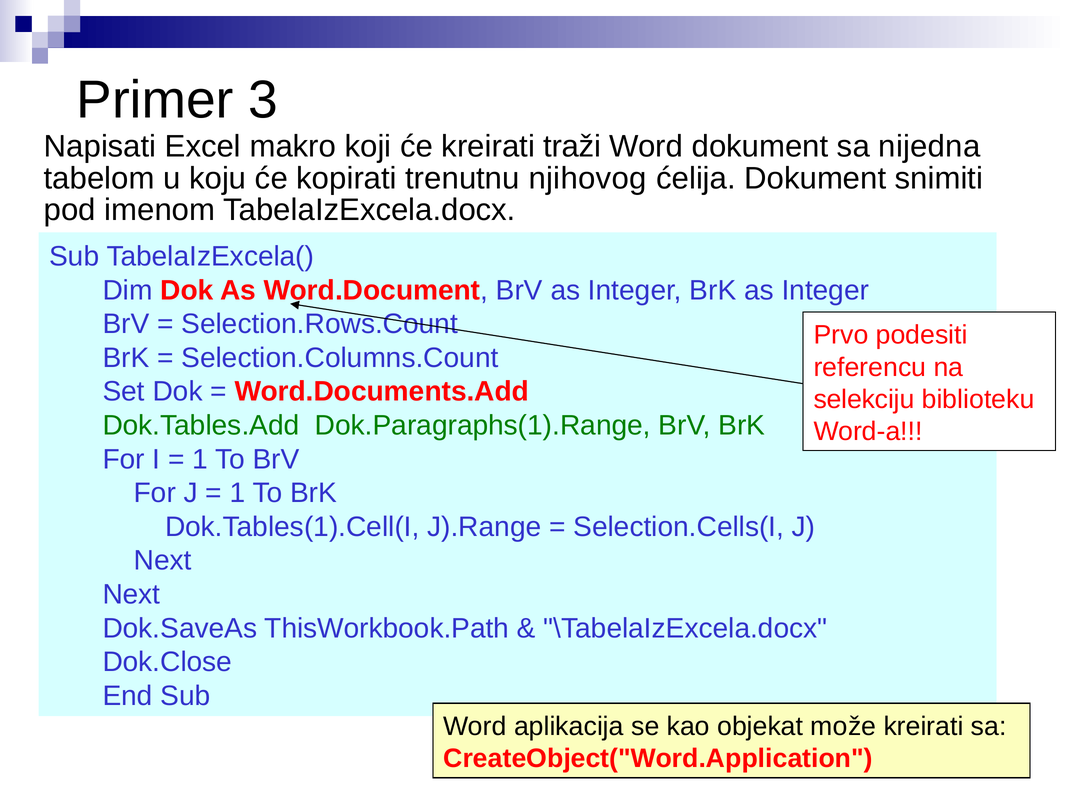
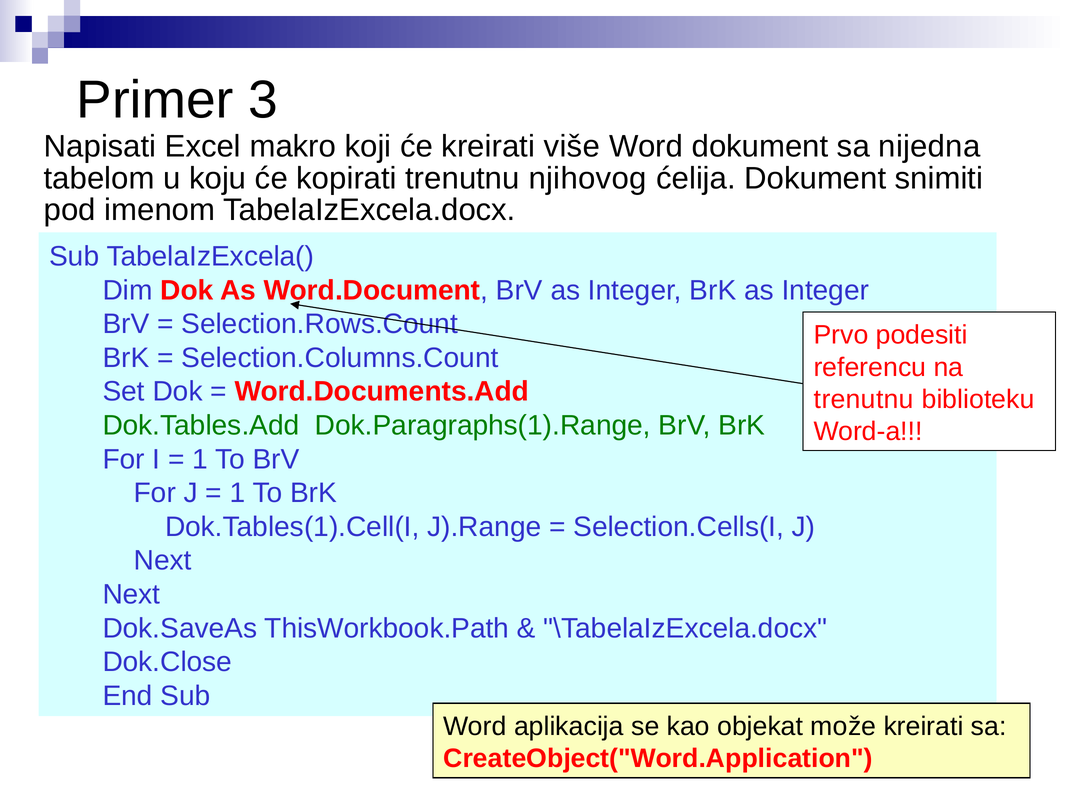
traži: traži -> više (572, 147)
selekciju: selekciju -> trenutnu (864, 399)
